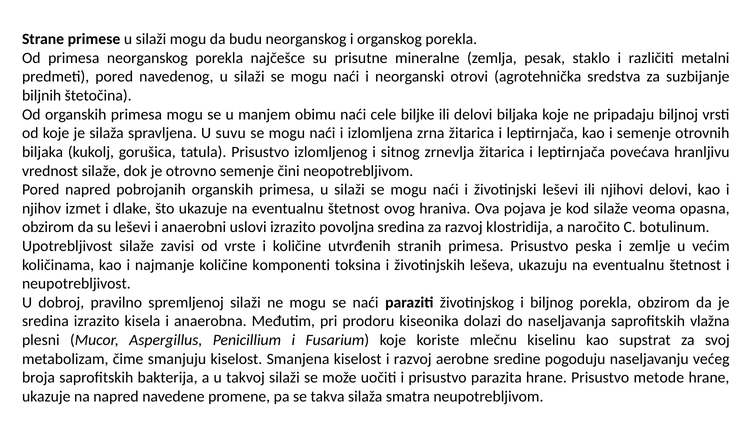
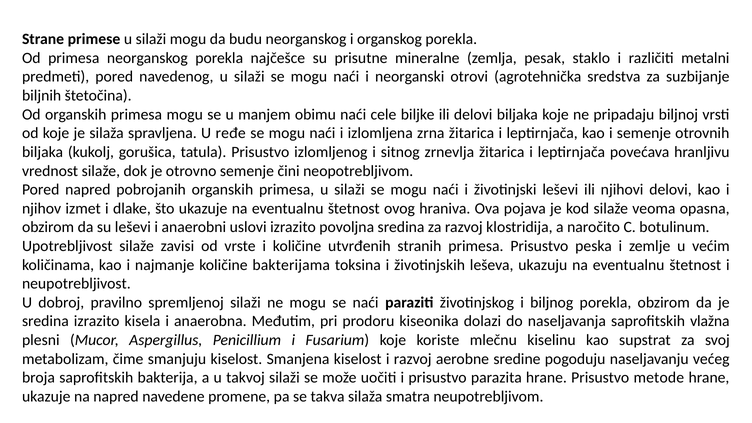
suvu: suvu -> ređe (231, 133)
komponenti: komponenti -> bakterijama (291, 265)
